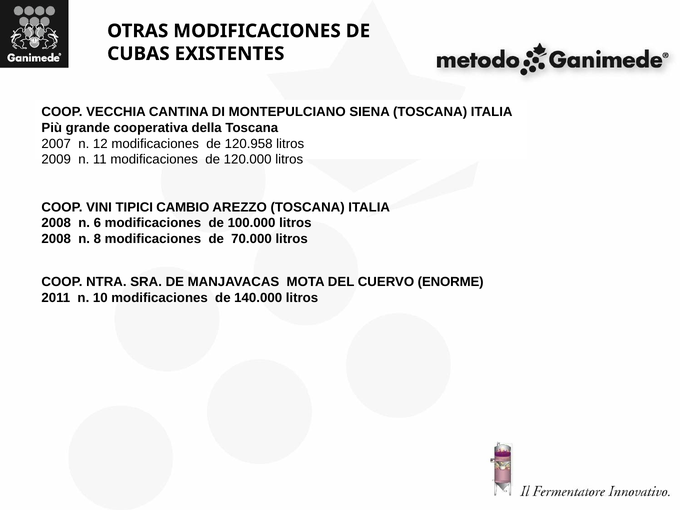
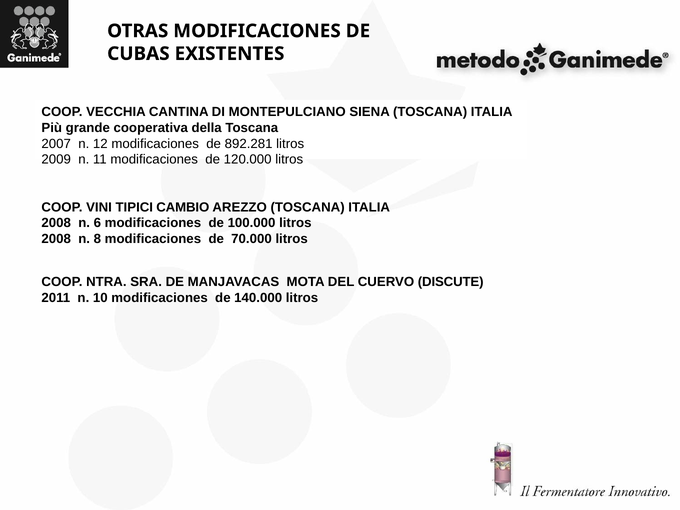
120.958: 120.958 -> 892.281 (249, 144)
ENORME: ENORME -> DISCUTE (451, 282)
